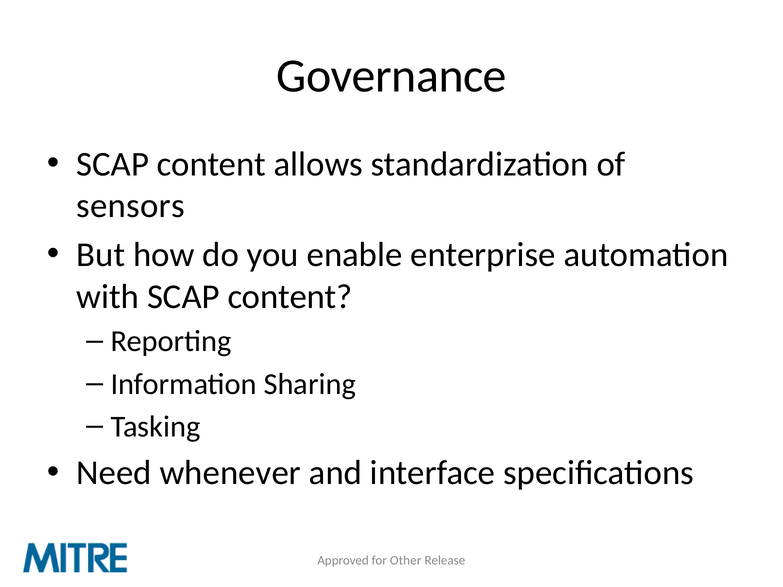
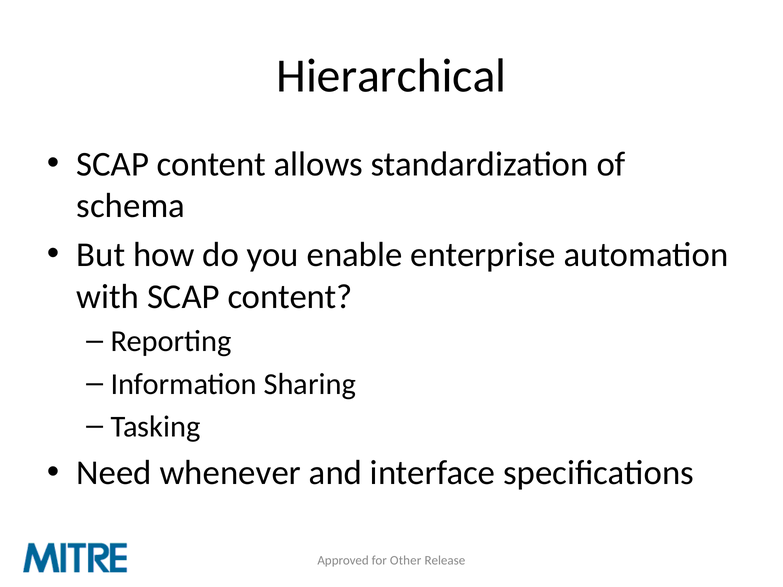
Governance: Governance -> Hierarchical (391, 76)
sensors: sensors -> schema (131, 206)
